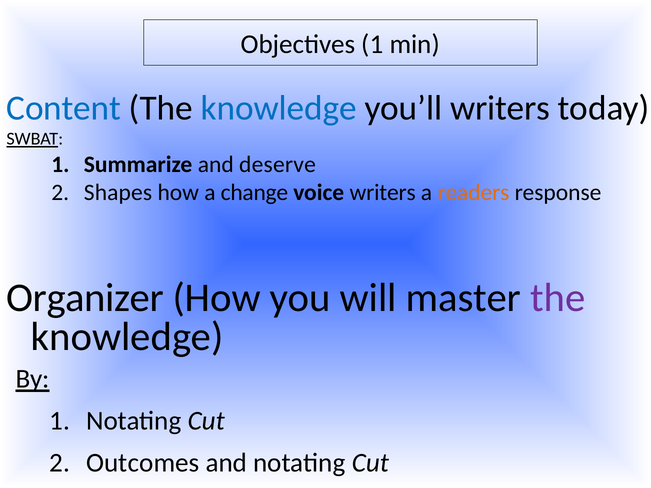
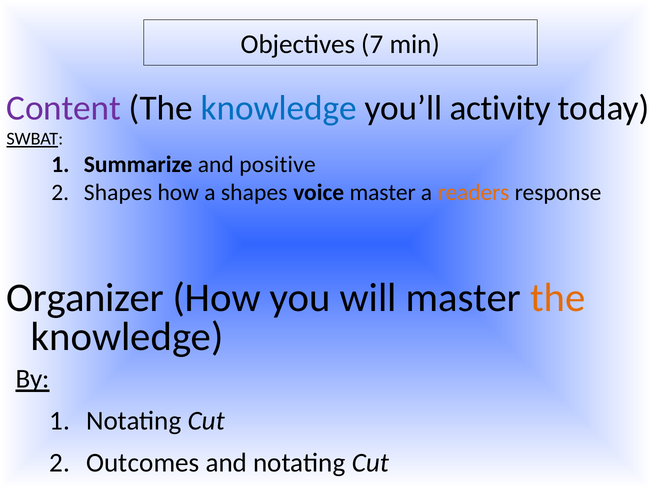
Objectives 1: 1 -> 7 (372, 44)
Content colour: blue -> purple (64, 108)
you’ll writers: writers -> activity (500, 108)
deserve: deserve -> positive (278, 164)
a change: change -> shapes (254, 193)
voice writers: writers -> master (383, 193)
the colour: purple -> orange (558, 298)
